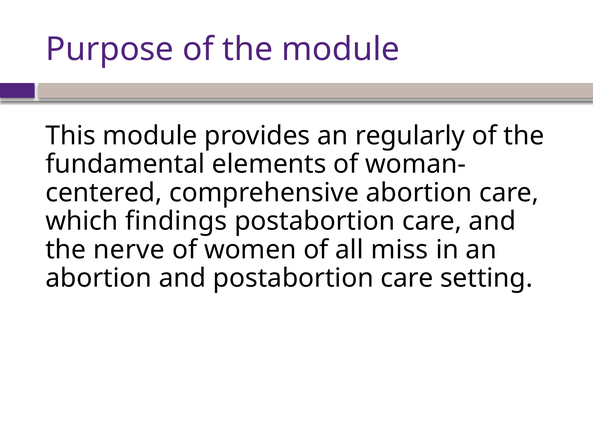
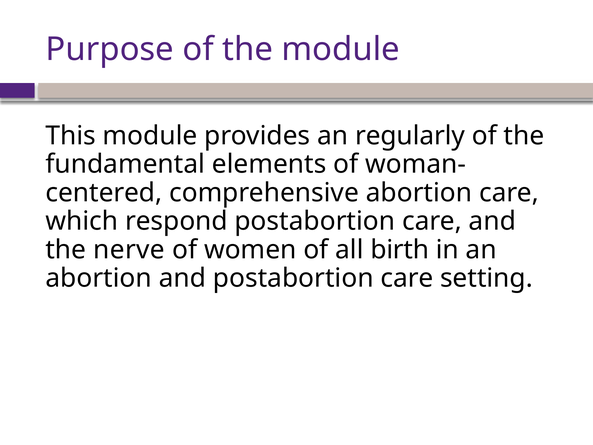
findings: findings -> respond (176, 221)
miss: miss -> birth (400, 250)
